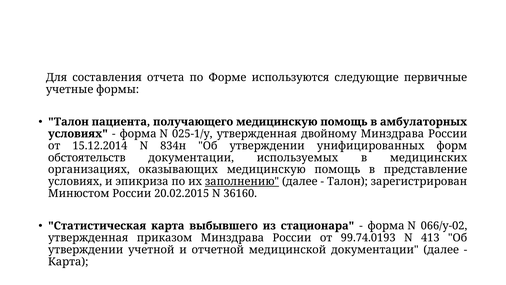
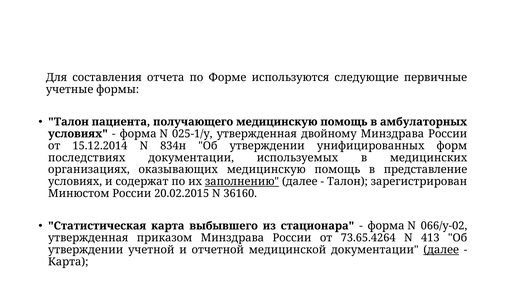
обстоятельств: обстоятельств -> последствиях (87, 157)
эпикриза: эпикриза -> содержат (142, 181)
99.74.0193: 99.74.0193 -> 73.65.4264 (368, 237)
далее underline: none -> present (441, 249)
